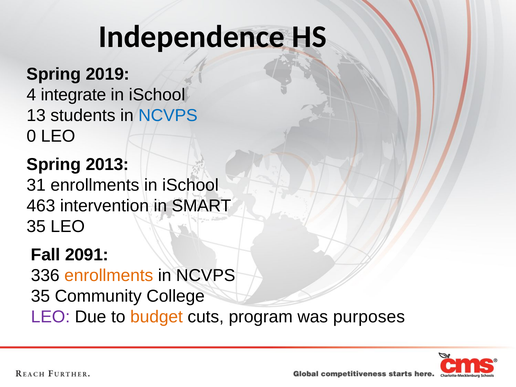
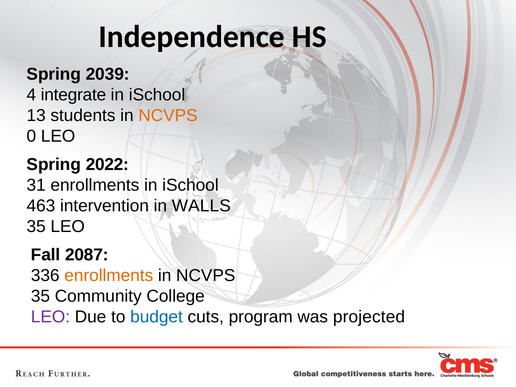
2019: 2019 -> 2039 (108, 74)
NCVPS colour: blue -> orange (168, 116)
2013: 2013 -> 2022 (107, 165)
SMART: SMART -> WALLS (201, 206)
2091: 2091 -> 2087 (87, 255)
budget colour: orange -> blue (157, 317)
purposes: purposes -> projected (369, 317)
